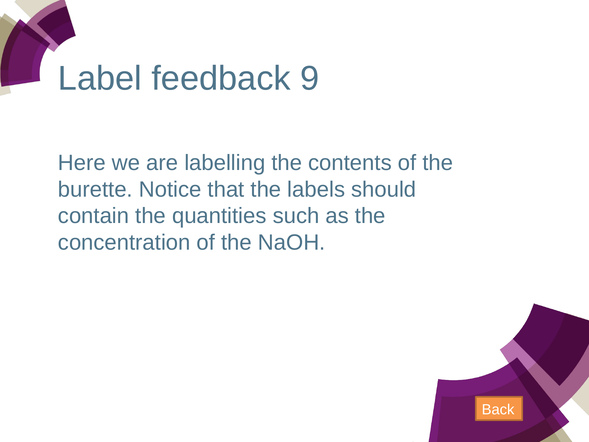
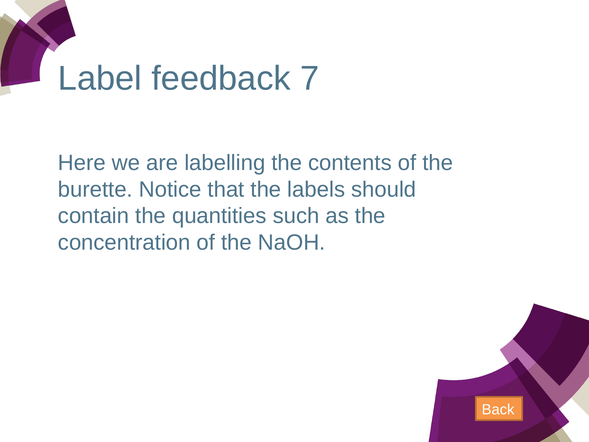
9: 9 -> 7 (310, 79)
